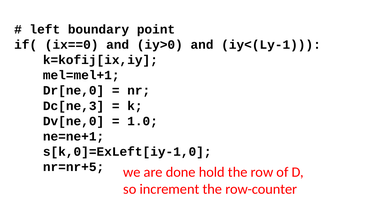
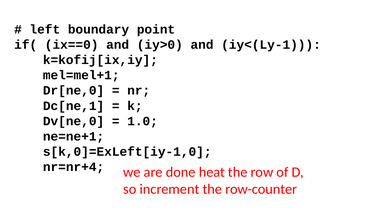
Dc[ne,3: Dc[ne,3 -> Dc[ne,1 (74, 106)
nr=nr+5: nr=nr+5 -> nr=nr+4 (74, 167)
hold: hold -> heat (212, 172)
